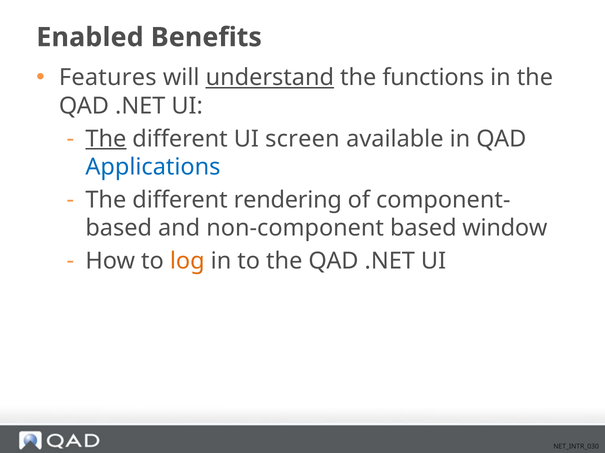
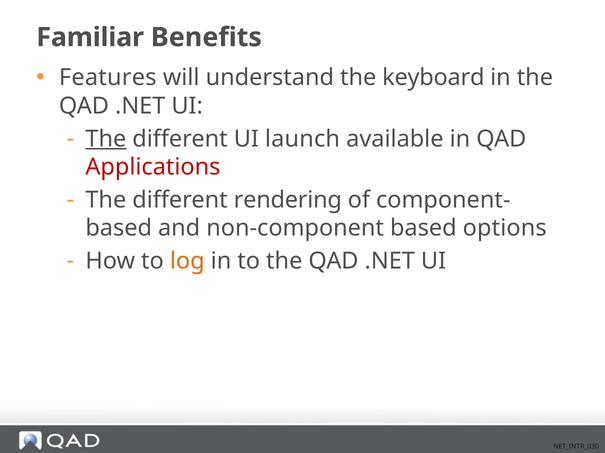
Enabled: Enabled -> Familiar (90, 37)
understand underline: present -> none (270, 78)
functions: functions -> keyboard (433, 78)
screen: screen -> launch (303, 139)
Applications colour: blue -> red (153, 167)
window: window -> options (505, 228)
